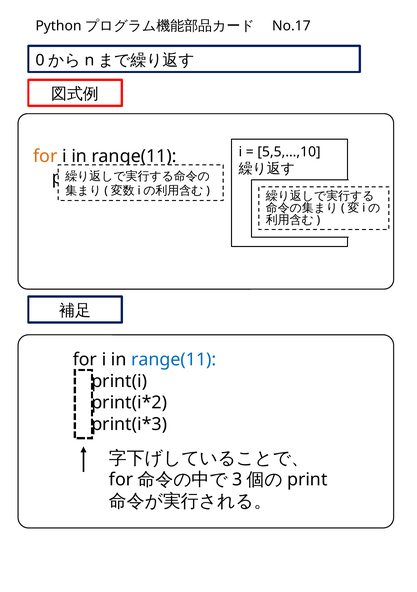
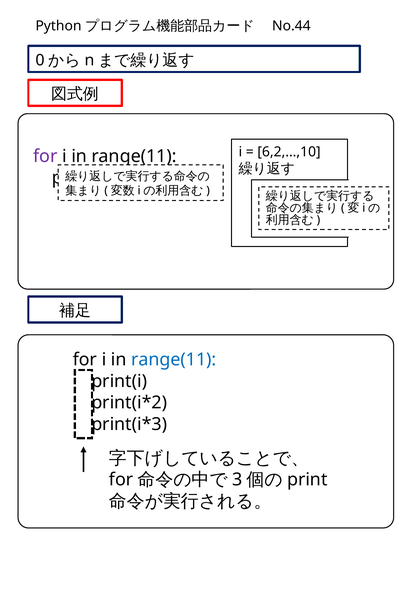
No.17: No.17 -> No.44 (291, 26)
5,5,…,10: 5,5,…,10 -> 6,2,…,10 (289, 152)
for colour: orange -> purple (45, 156)
